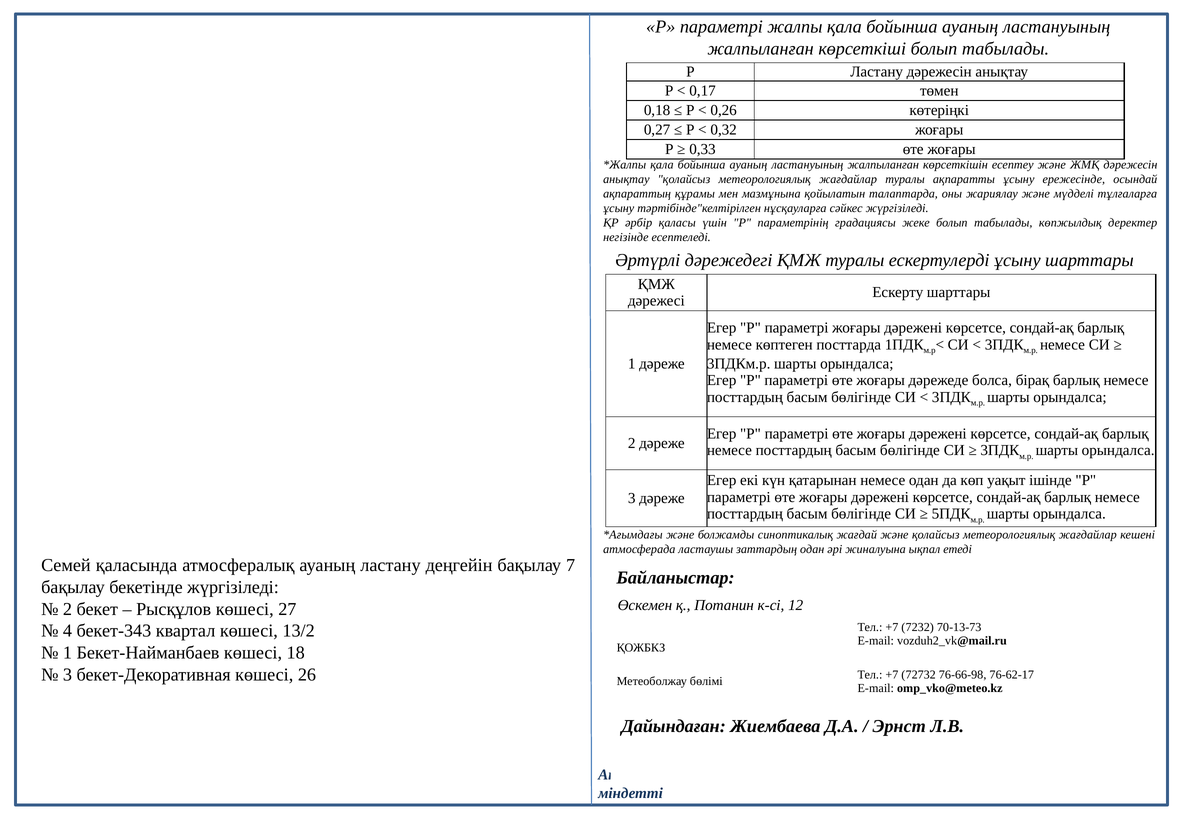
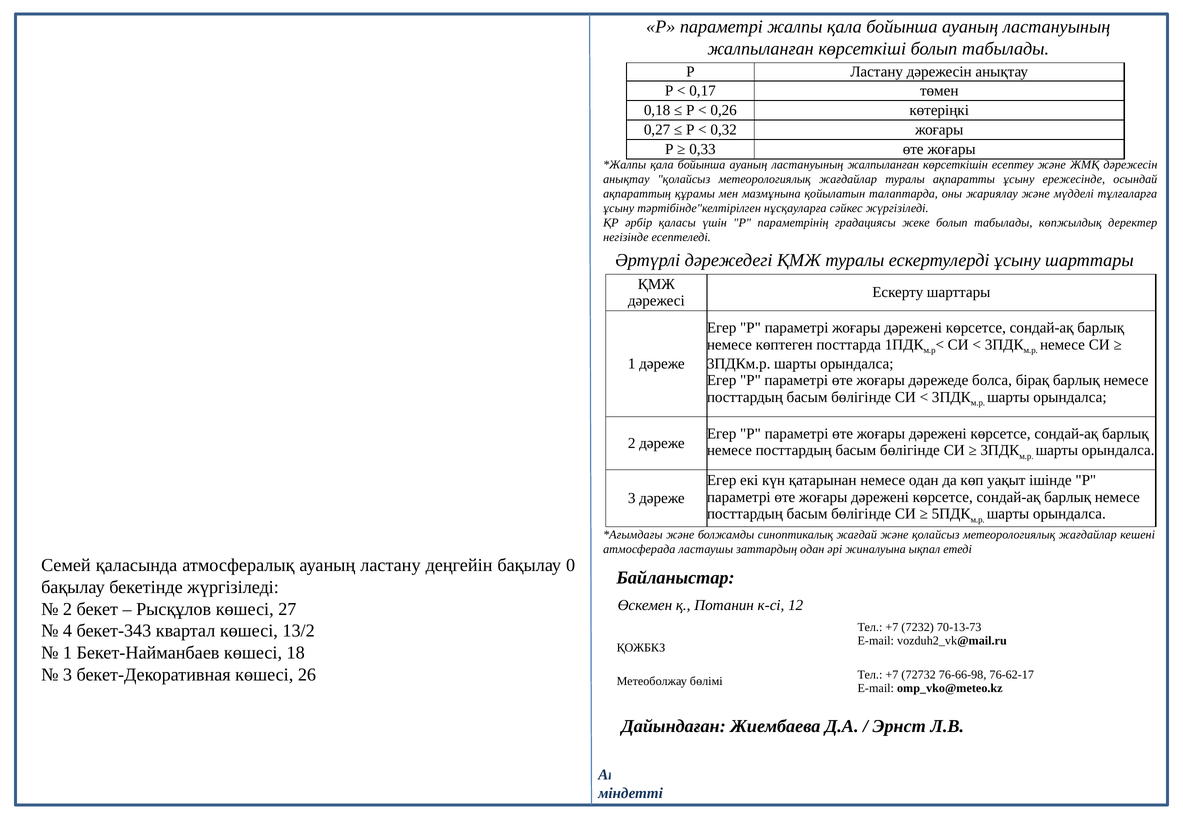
7: 7 -> 0 (571, 565)
